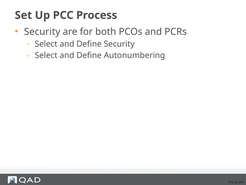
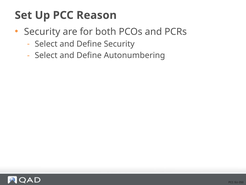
Process: Process -> Reason (97, 15)
